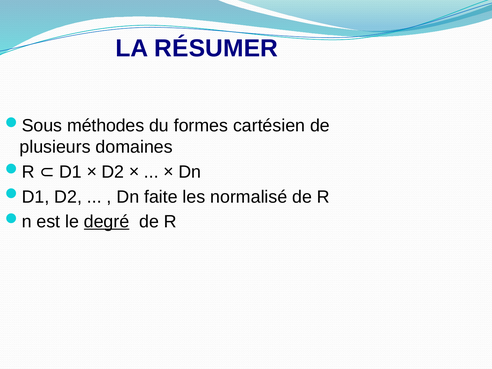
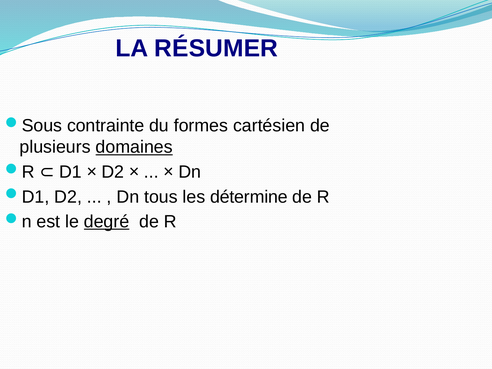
méthodes: méthodes -> contrainte (106, 126)
domaines underline: none -> present (134, 147)
faite: faite -> tous (161, 197)
normalisé: normalisé -> détermine (249, 197)
